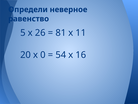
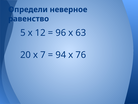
26: 26 -> 12 (40, 33)
81: 81 -> 96 (61, 33)
11: 11 -> 63 (81, 33)
0: 0 -> 7 (43, 55)
54: 54 -> 94 (61, 55)
16: 16 -> 76 (81, 55)
